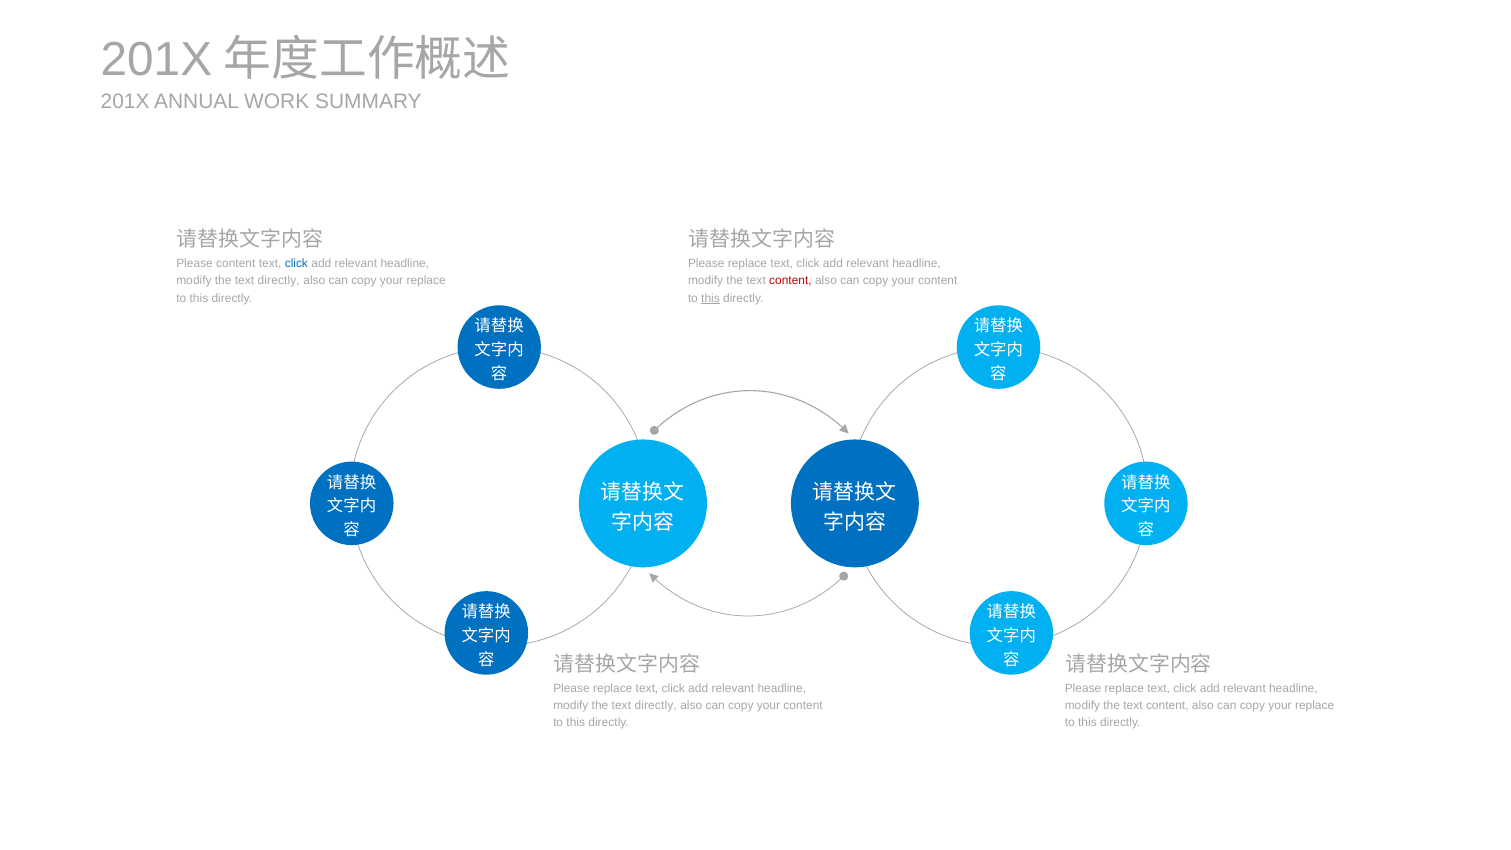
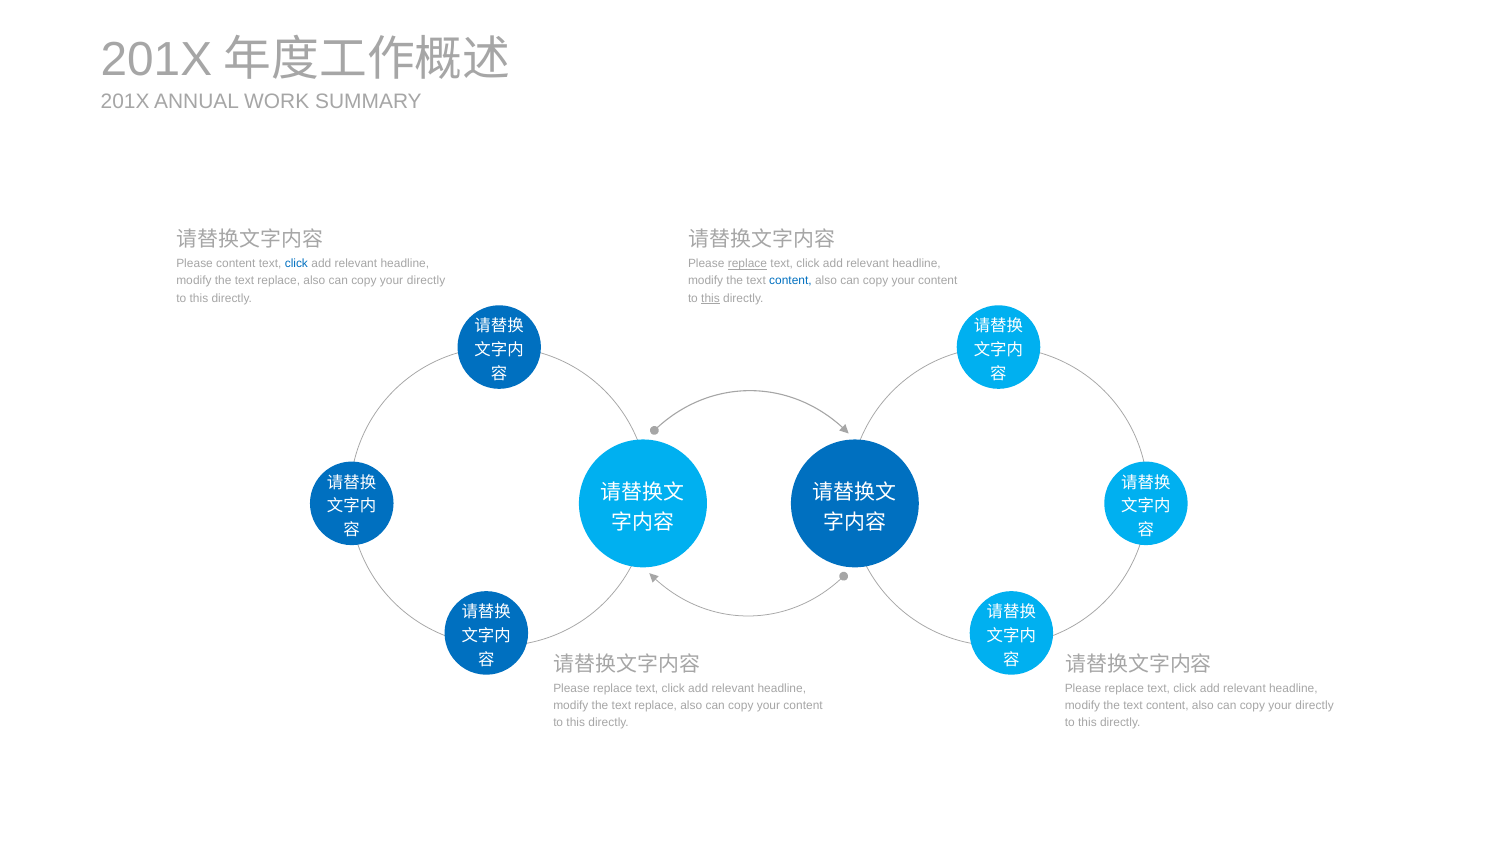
replace underline: none -> present (747, 264)
directly: directly -> replace (279, 281)
replace: replace -> directly (426, 281)
content colour: red -> blue (790, 281)
directly: directly -> replace (656, 706)
replace: replace -> directly (1315, 706)
